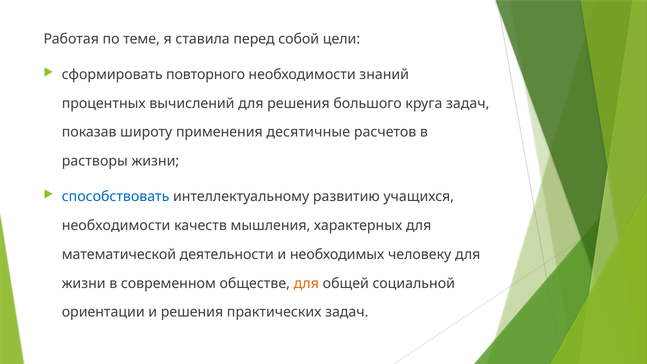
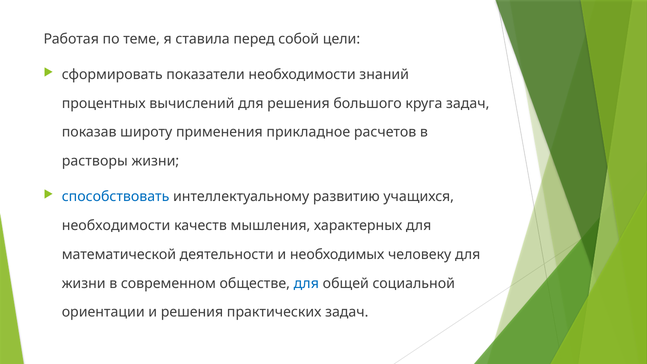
повторного: повторного -> показатели (206, 75)
десятичные: десятичные -> прикладное (308, 132)
для colour: orange -> blue (306, 283)
